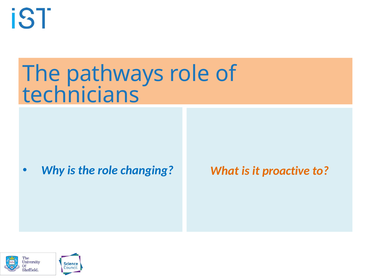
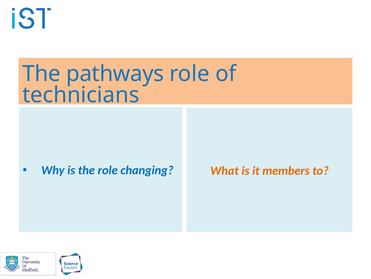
proactive: proactive -> members (286, 170)
